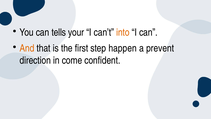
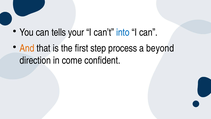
into colour: orange -> blue (123, 32)
happen: happen -> process (123, 48)
prevent: prevent -> beyond (160, 48)
